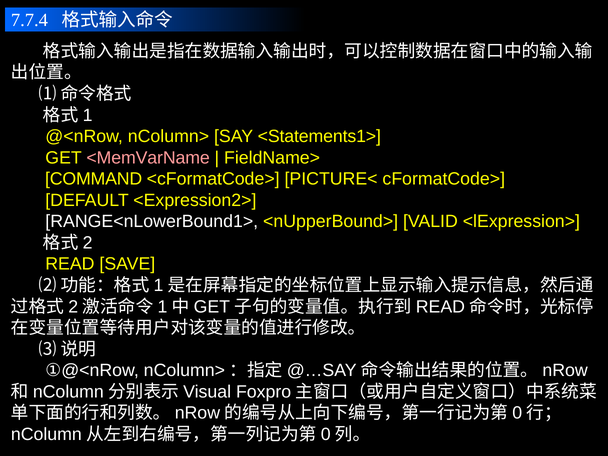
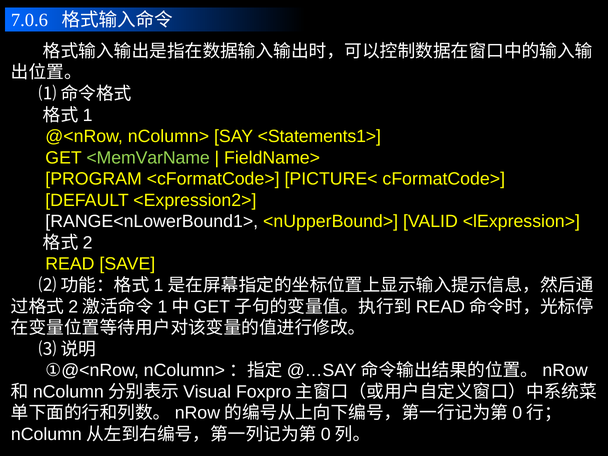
7.7.4: 7.7.4 -> 7.0.6 (29, 20)
<MemVarName colour: pink -> light green (148, 158)
COMMAND: COMMAND -> PROGRAM (94, 179)
